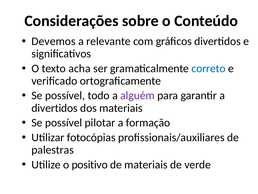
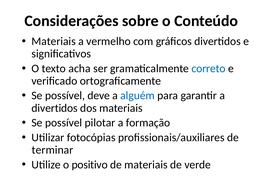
Devemos: Devemos -> Materiais (54, 41)
relevante: relevante -> vermelho (109, 41)
todo: todo -> deve (99, 95)
alguém colour: purple -> blue (137, 95)
palestras: palestras -> terminar (53, 150)
